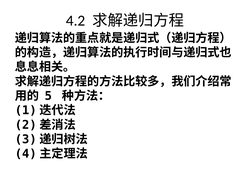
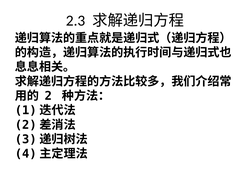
4.2: 4.2 -> 2.3 (76, 21)
5: 5 -> 2 (48, 96)
